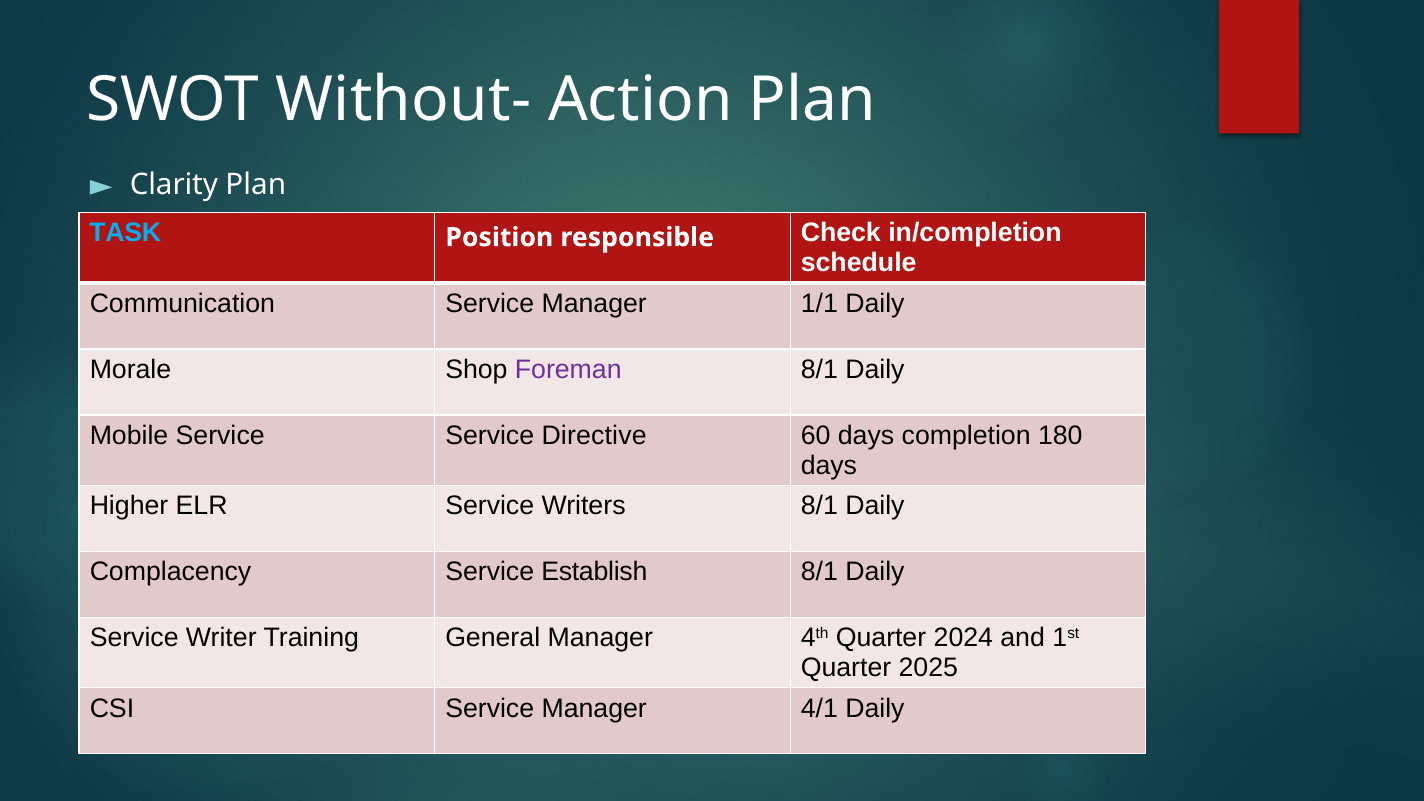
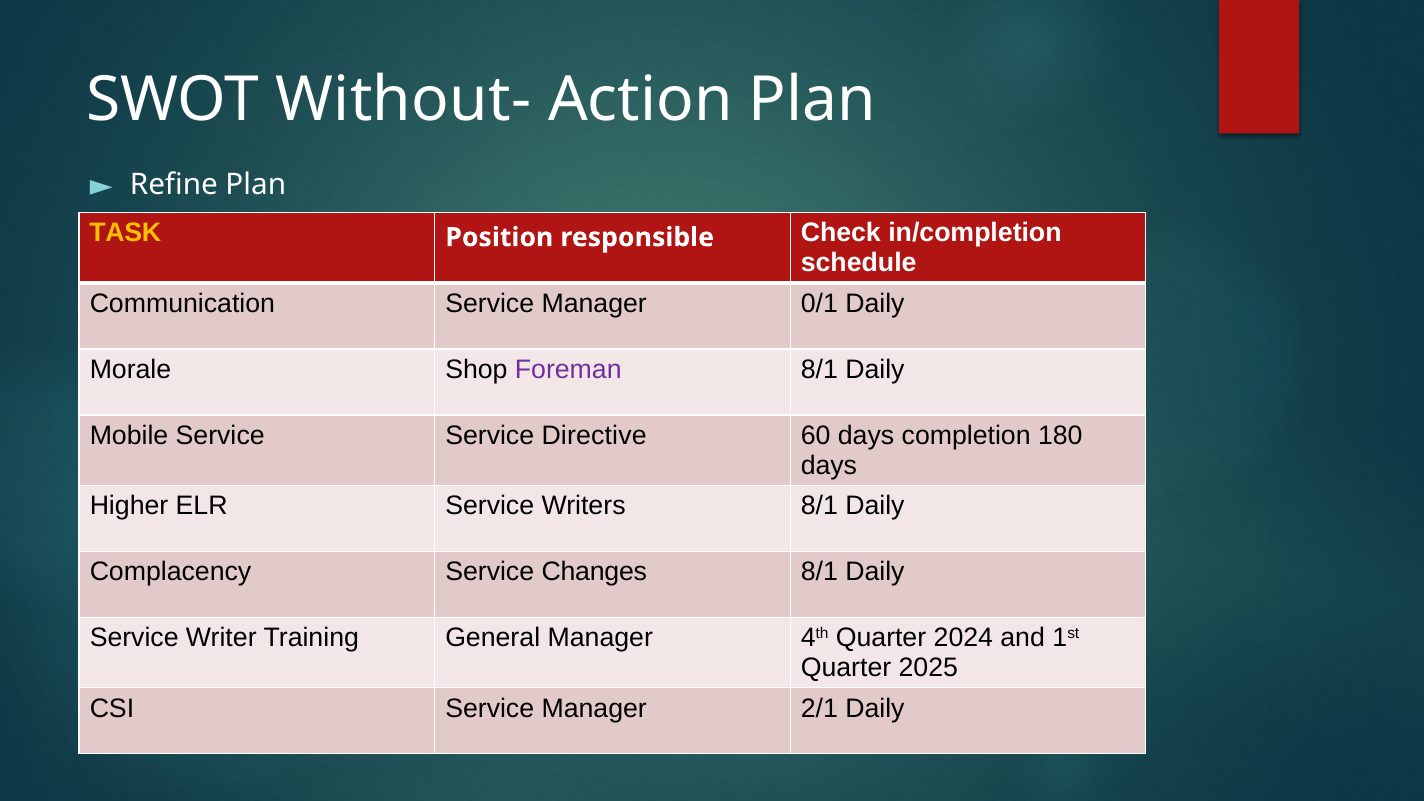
Clarity: Clarity -> Refine (174, 184)
TASK colour: light blue -> yellow (125, 233)
1/1: 1/1 -> 0/1 (819, 304)
Establish: Establish -> Changes (594, 572)
4/1: 4/1 -> 2/1 (819, 709)
